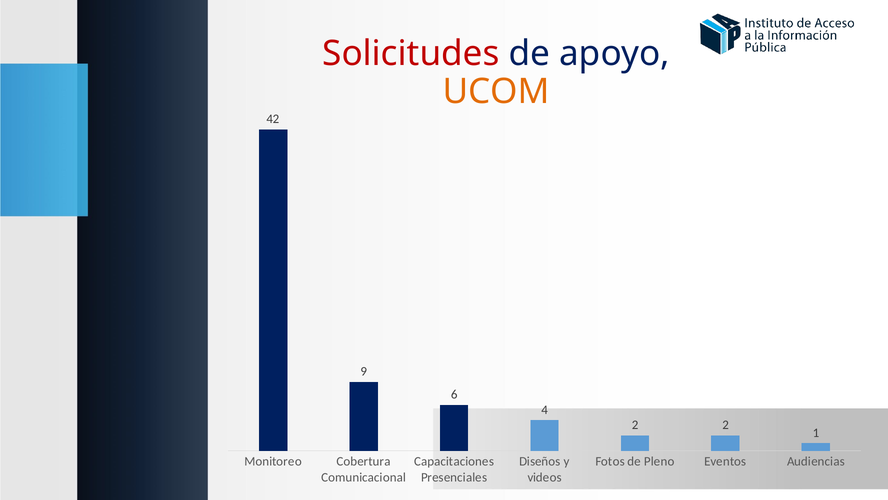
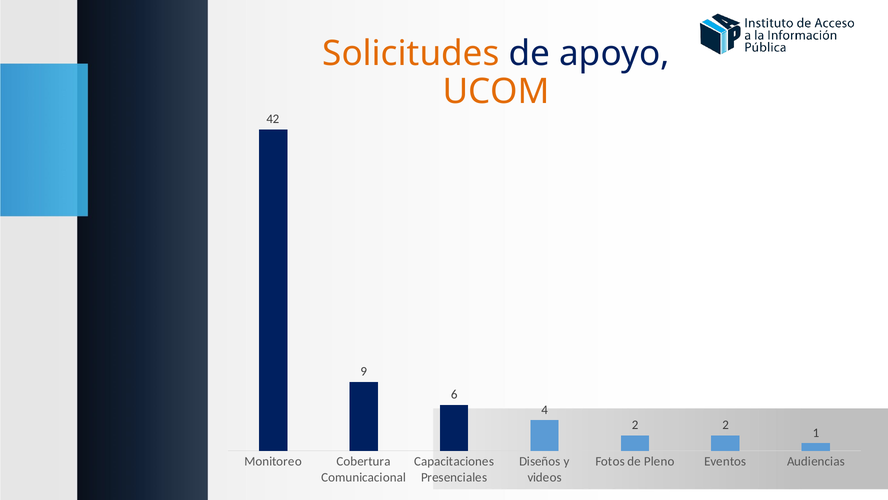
Solicitudes colour: red -> orange (411, 53)
